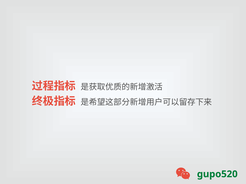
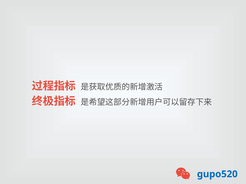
gupo520 colour: green -> blue (217, 175)
